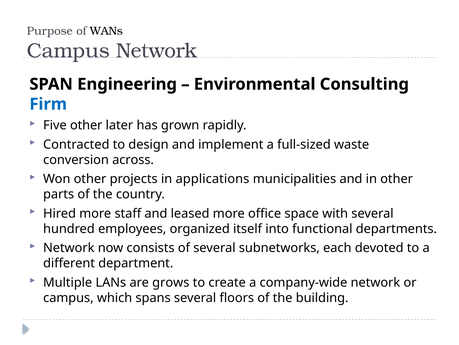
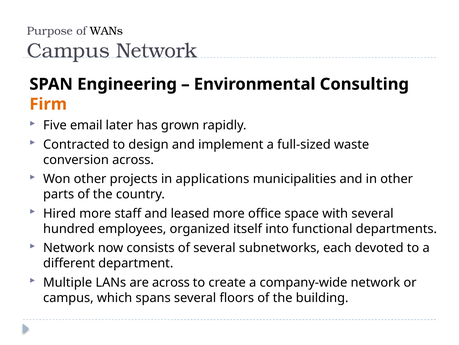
Firm colour: blue -> orange (48, 104)
Five other: other -> email (86, 125)
are grows: grows -> across (171, 282)
